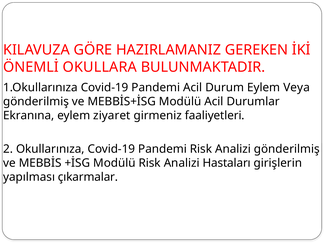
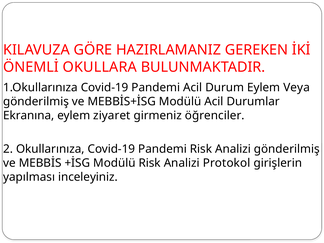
faaliyetleri: faaliyetleri -> öğrenciler (215, 116)
Hastaları: Hastaları -> Protokol (227, 163)
çıkarmalar: çıkarmalar -> inceleyiniz (88, 177)
